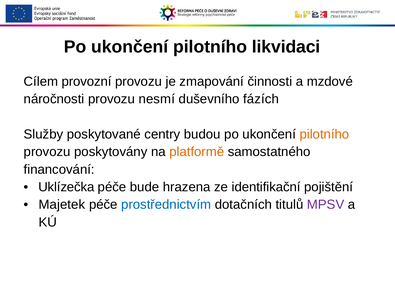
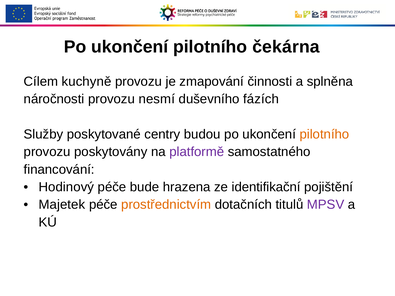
likvidaci: likvidaci -> čekárna (286, 47)
provozní: provozní -> kuchyně (87, 82)
mzdové: mzdové -> splněna (330, 82)
platformě colour: orange -> purple (197, 152)
Uklízečka: Uklízečka -> Hodinový (66, 187)
prostřednictvím colour: blue -> orange (166, 205)
